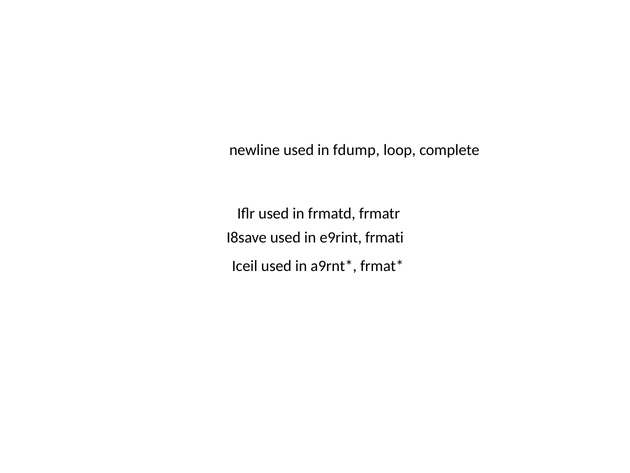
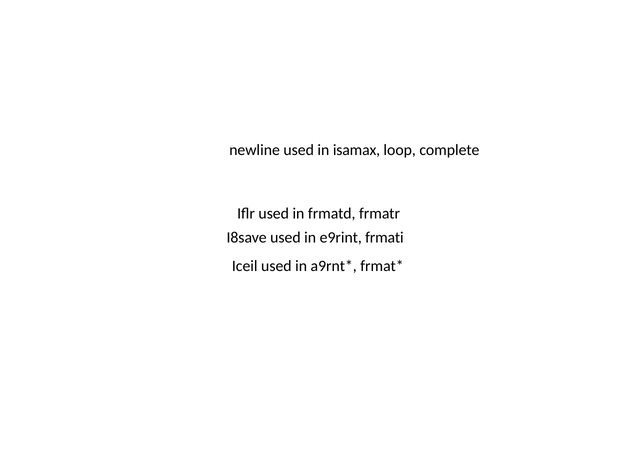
fdump: fdump -> isamax (357, 150)
